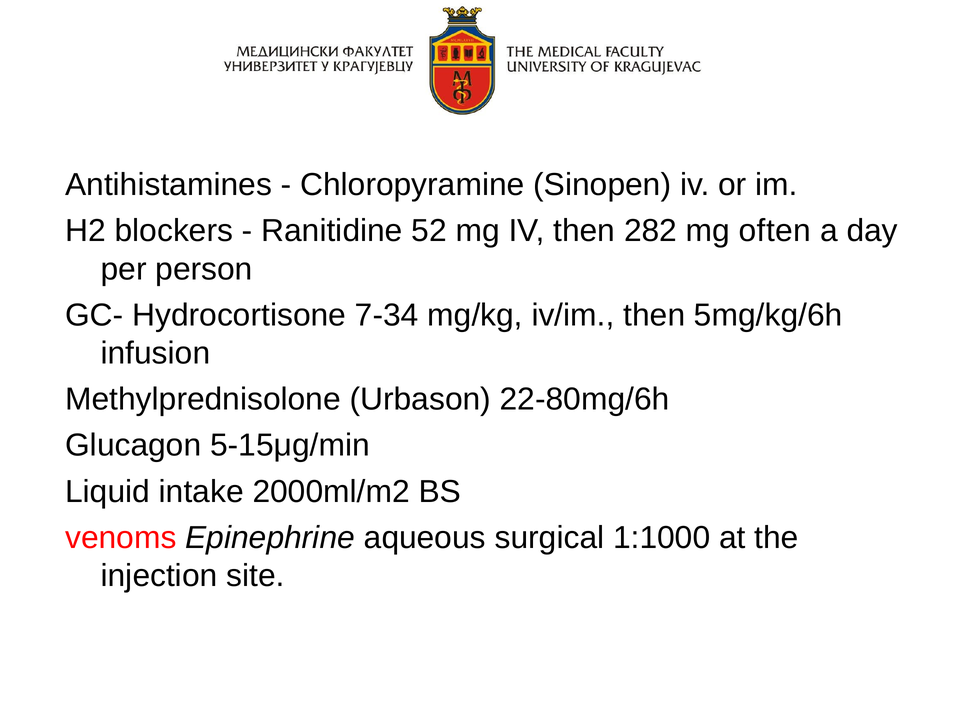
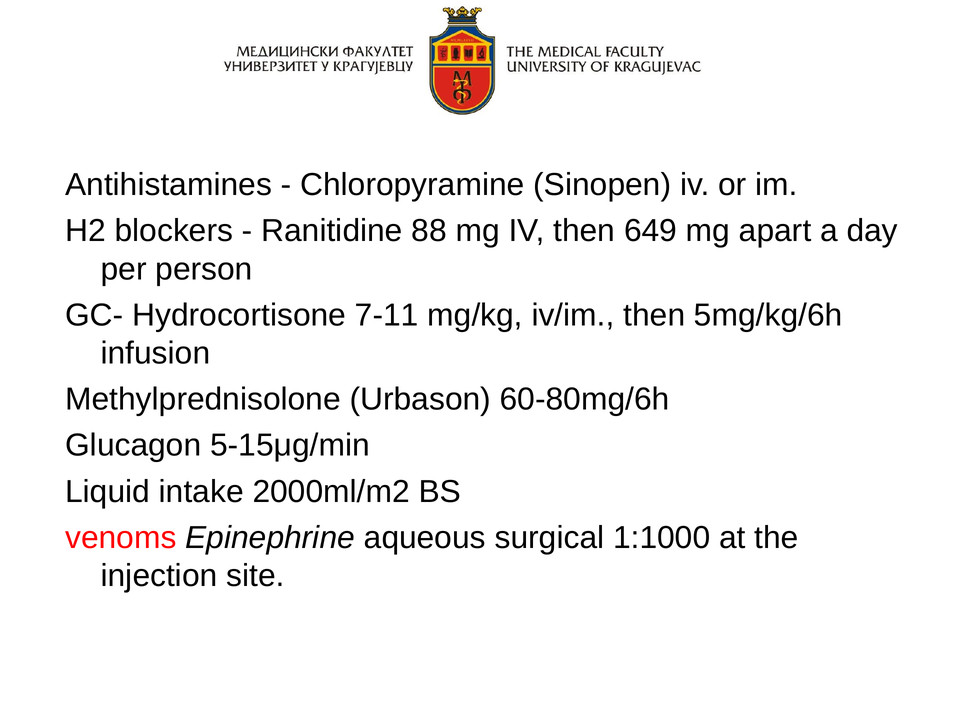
52: 52 -> 88 (429, 231)
282: 282 -> 649 (651, 231)
often: often -> apart (775, 231)
7-34: 7-34 -> 7-11 (387, 315)
22-80mg/6h: 22-80mg/6h -> 60-80mg/6h (585, 400)
